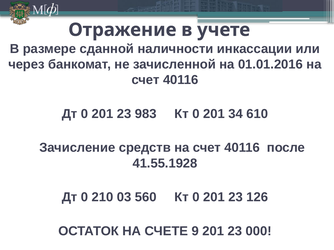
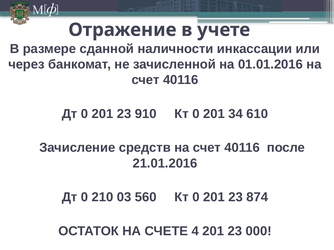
983: 983 -> 910 (146, 114)
41.55.1928: 41.55.1928 -> 21.01.2016 (165, 164)
126: 126 -> 874 (257, 198)
9: 9 -> 4 (195, 232)
